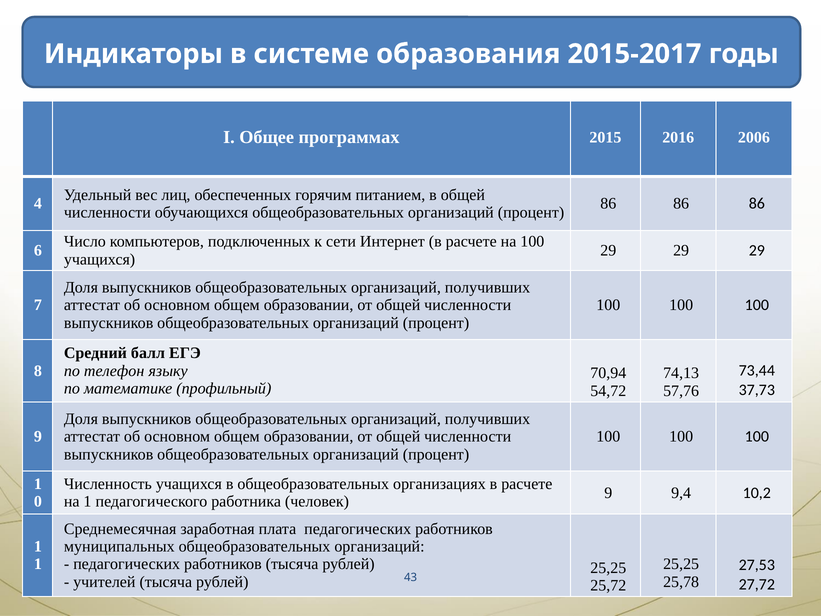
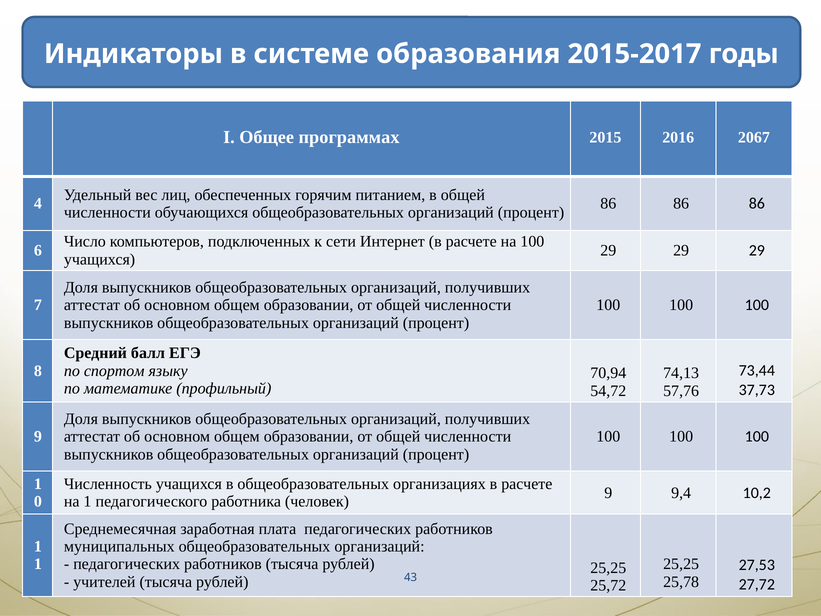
2006: 2006 -> 2067 (754, 137)
телефон: телефон -> спортом (114, 371)
